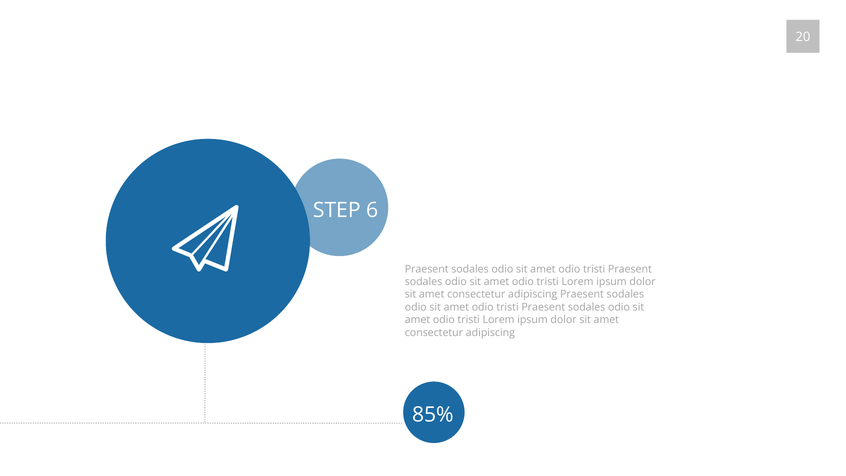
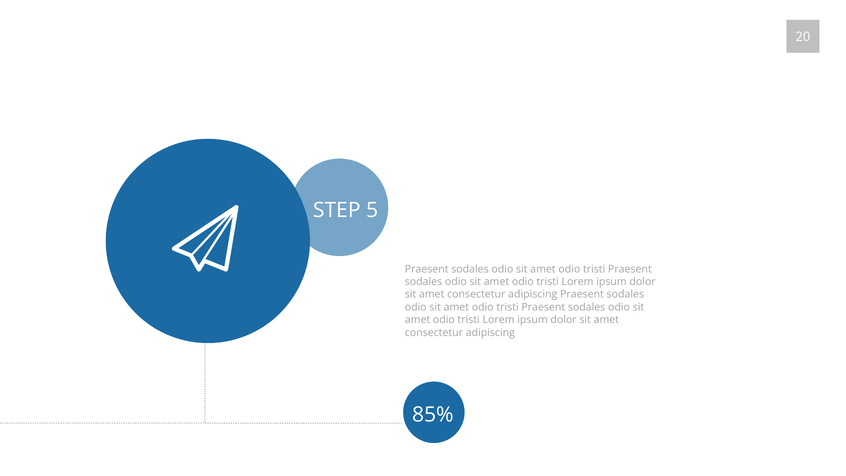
6: 6 -> 5 (372, 210)
